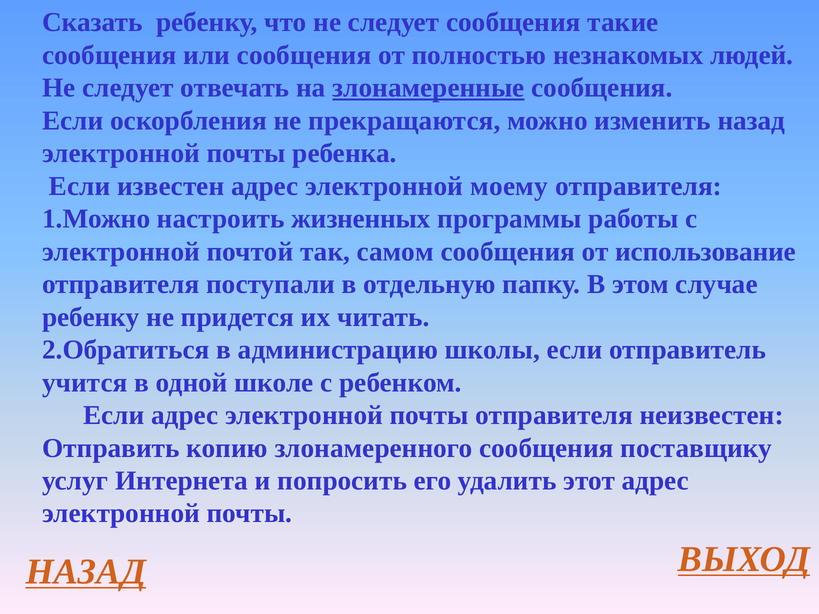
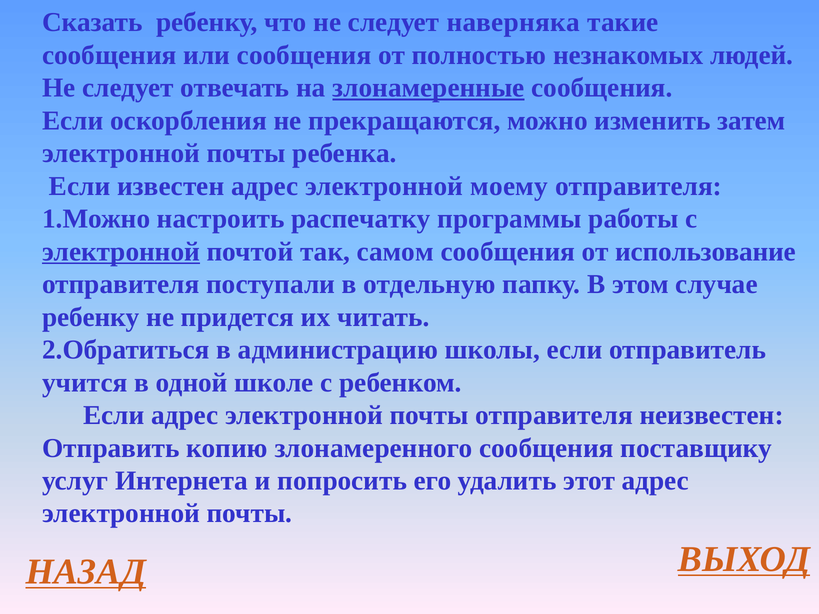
следует сообщения: сообщения -> наверняка (513, 22)
изменить назад: назад -> затем (751, 121)
жизненных: жизненных -> распечатку (361, 219)
электронной underline: none -> present (121, 252)
